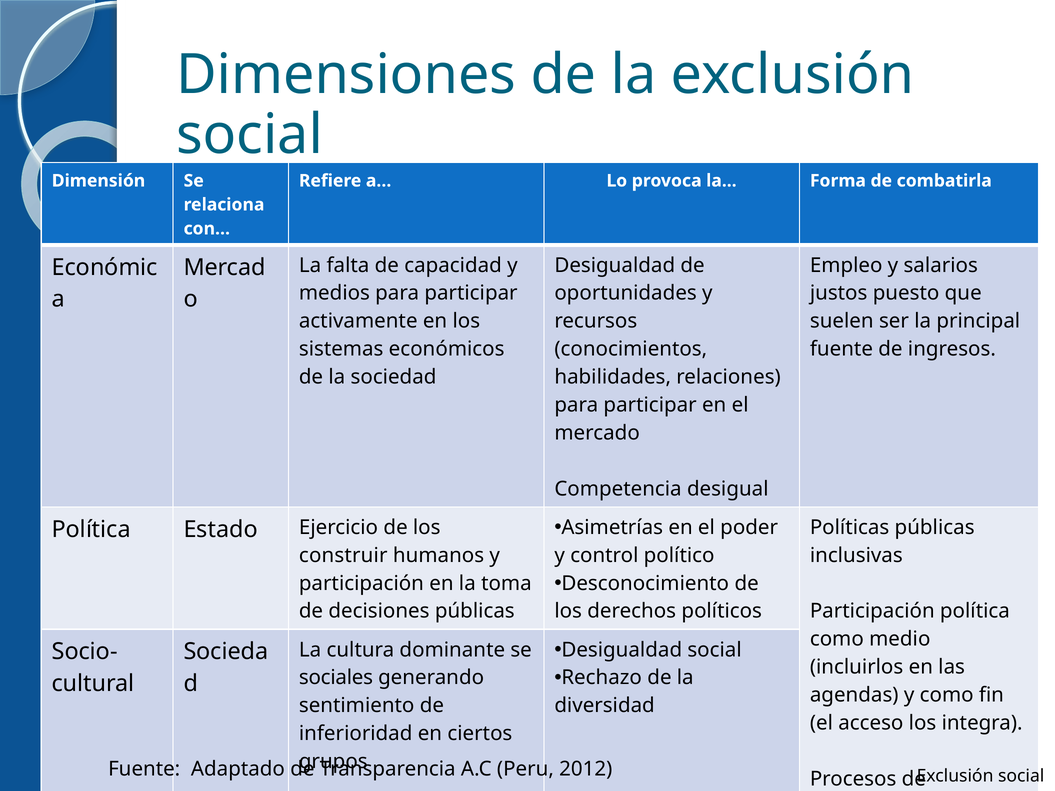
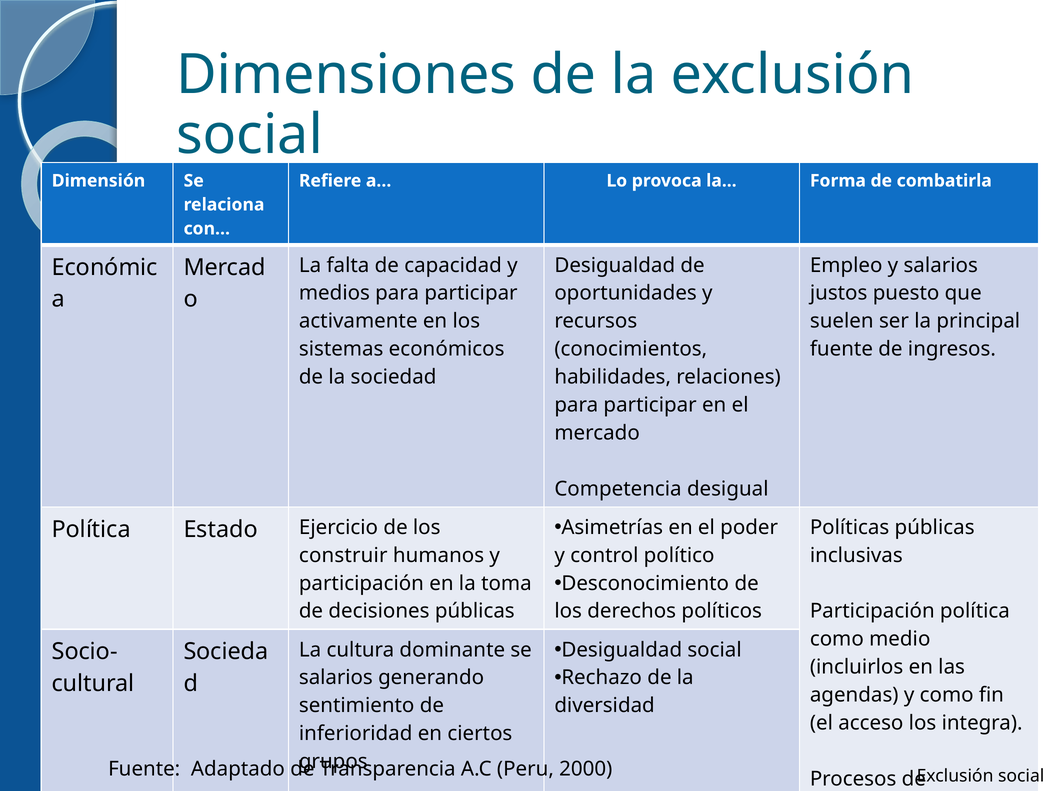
sociales: sociales -> salarios (336, 678)
2012: 2012 -> 2000 (586, 769)
